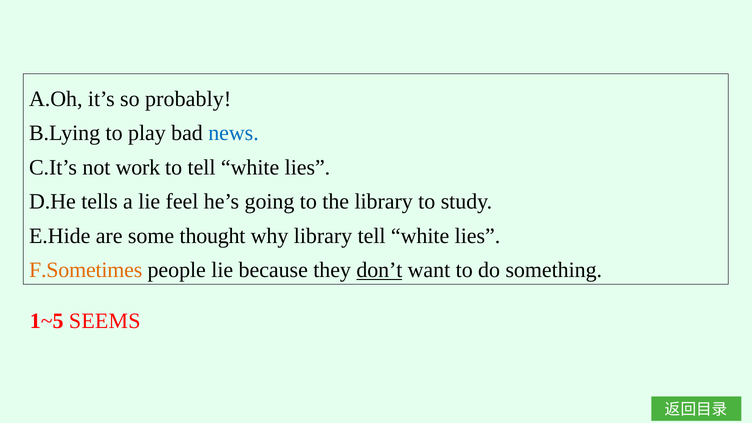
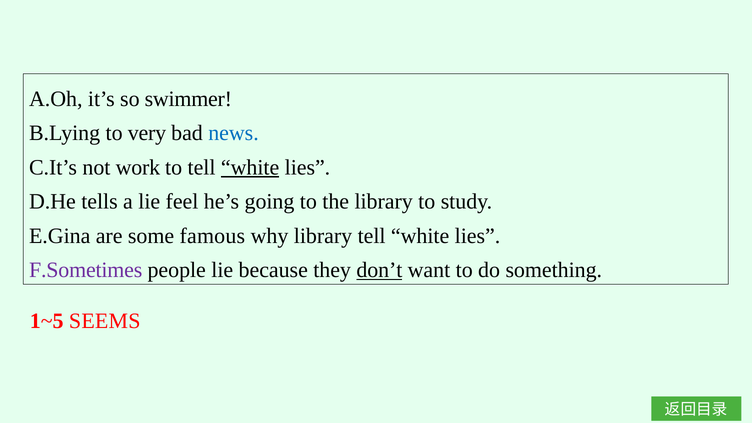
probably: probably -> swimmer (188, 99)
play: play -> very (147, 133)
white underline: none -> present (250, 167)
E.Hide: E.Hide -> E.Gina (60, 236)
thought: thought -> famous (212, 236)
F.Sometimes colour: orange -> purple (86, 270)
